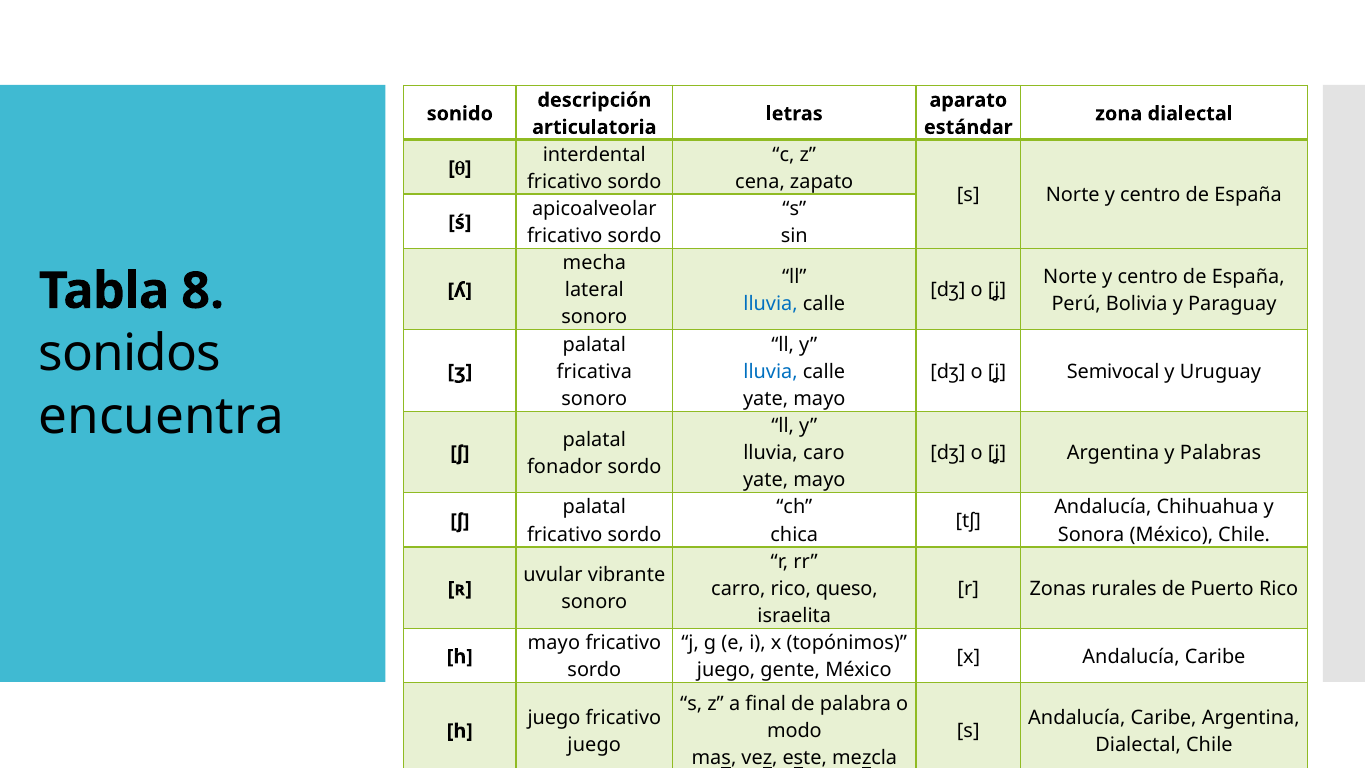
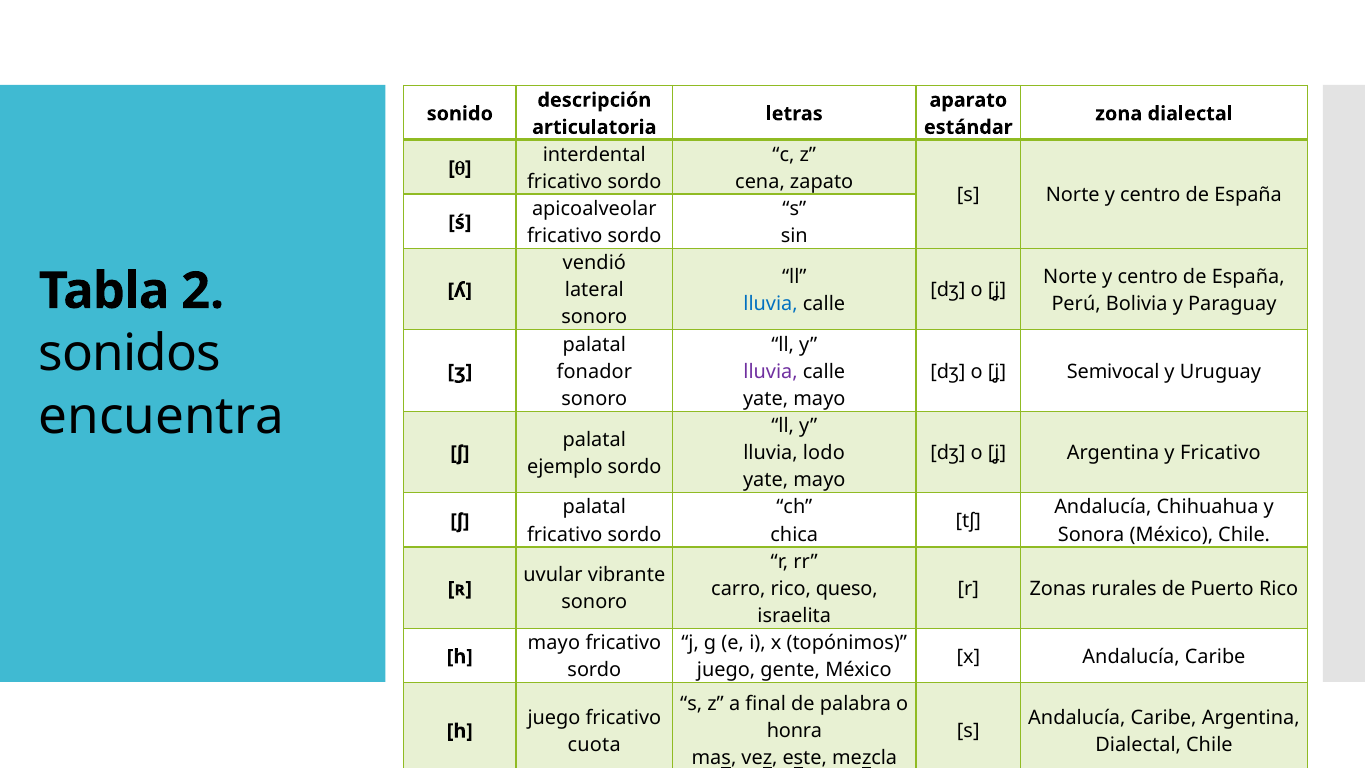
mecha: mecha -> vendió (594, 263)
8: 8 -> 2 (203, 291)
fricativa: fricativa -> fonador (594, 372)
lluvia colour: blue -> purple (771, 372)
caro: caro -> lodo (824, 453)
y Palabras: Palabras -> Fricativo (1220, 453)
fonador: fonador -> ejemplo (565, 467)
modo: modo -> honra (794, 731)
juego: juego -> cuota (594, 744)
